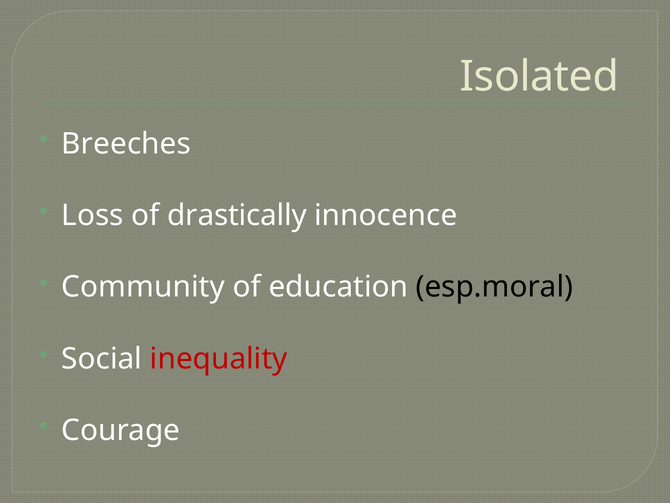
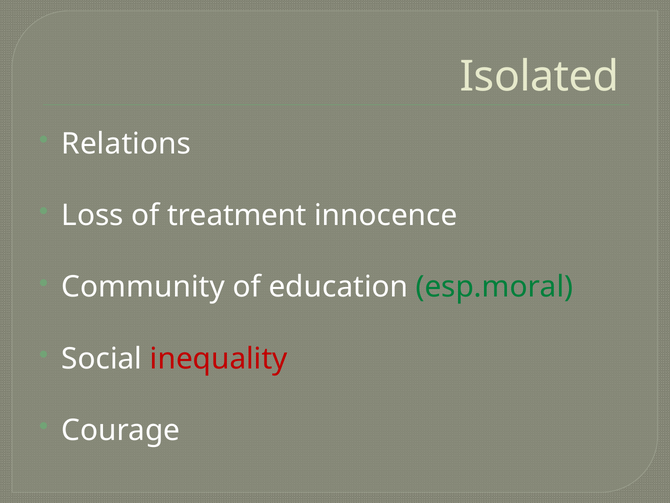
Breeches: Breeches -> Relations (126, 144)
drastically: drastically -> treatment (237, 215)
esp.moral colour: black -> green (494, 287)
